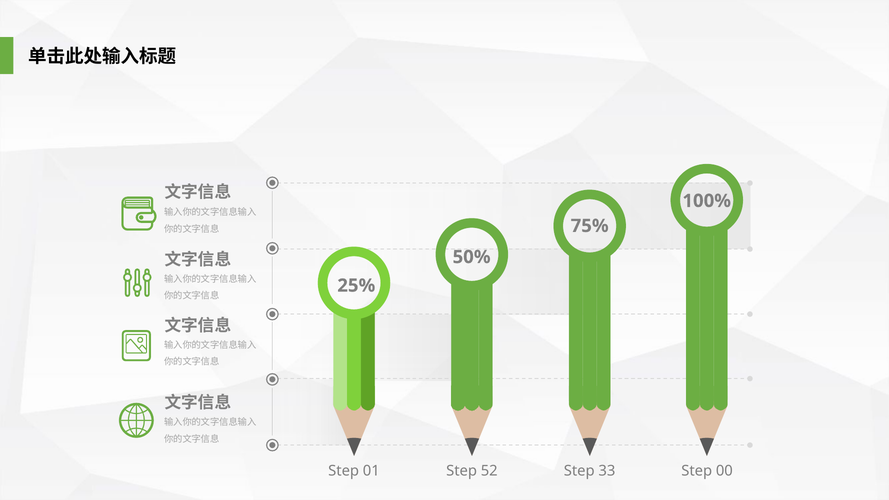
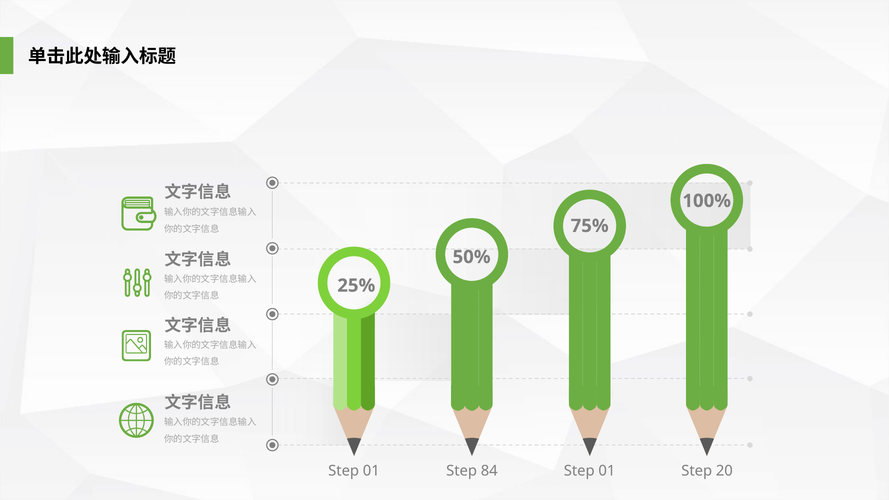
52: 52 -> 84 (489, 471)
33: 33 -> 01 (607, 471)
00: 00 -> 20 (724, 471)
